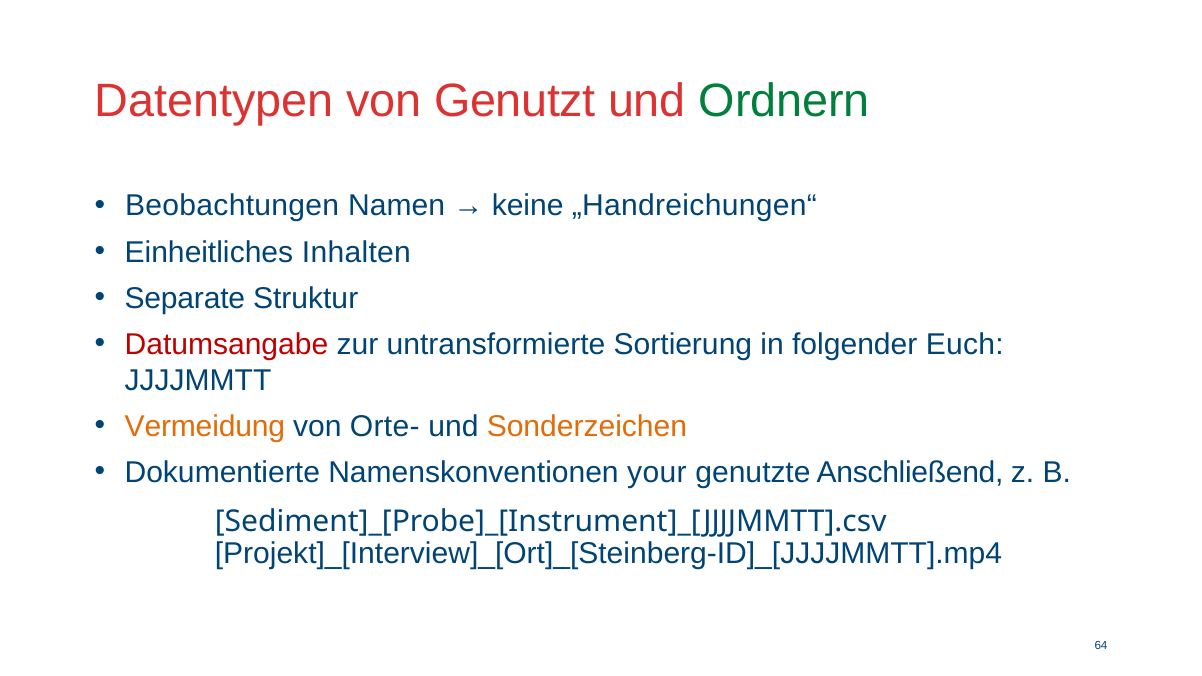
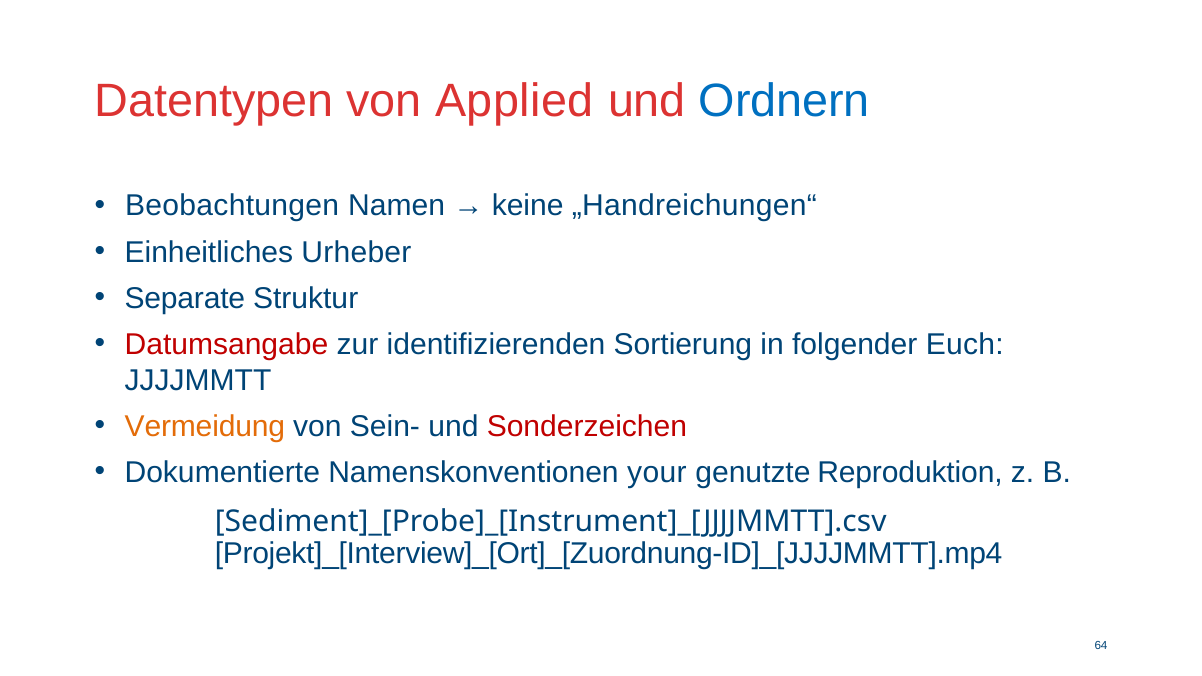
Genutzt: Genutzt -> Applied (515, 101)
Ordnern colour: green -> blue (784, 101)
Inhalten: Inhalten -> Urheber (356, 252)
untransformierte: untransformierte -> identifizierenden (496, 344)
Orte-: Orte- -> Sein- (385, 427)
Sonderzeichen colour: orange -> red (587, 427)
Anschließend: Anschließend -> Reproduktion (910, 473)
Projekt]_[Interview]_[Ort]_[Steinberg-ID]_[JJJJMMTT].mp4: Projekt]_[Interview]_[Ort]_[Steinberg-ID]_[JJJJMMTT].mp4 -> Projekt]_[Interview]_[Ort]_[Zuordnung-ID]_[JJJJMMTT].mp4 (609, 554)
